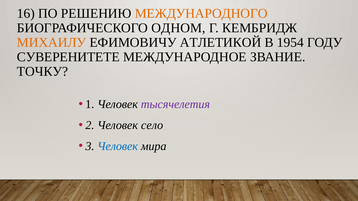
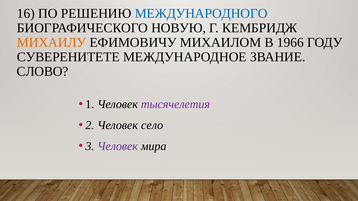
МЕЖДУНАРОДНОГО colour: orange -> blue (201, 14)
ОДНОМ: ОДНОМ -> НОВУЮ (179, 28)
АТЛЕТИКОЙ: АТЛЕТИКОЙ -> МИХАИЛОМ (221, 43)
1954: 1954 -> 1966 (290, 43)
ТОЧКУ: ТОЧКУ -> СЛОВО (43, 72)
Человек colour: blue -> purple (118, 146)
